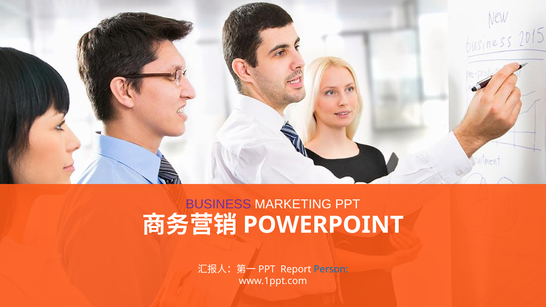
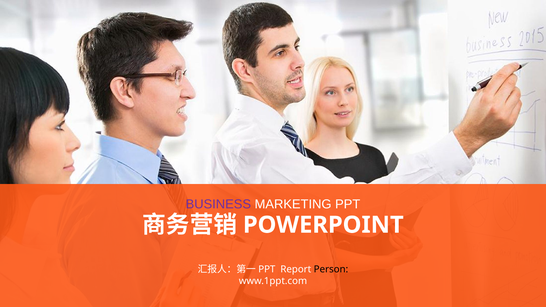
Person colour: blue -> black (331, 269)
